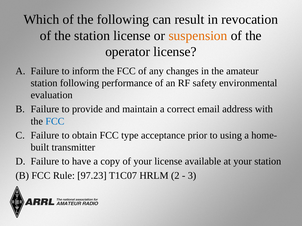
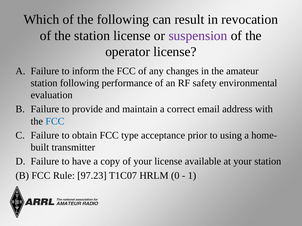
suspension colour: orange -> purple (198, 36)
2: 2 -> 0 (175, 176)
3: 3 -> 1 (192, 176)
